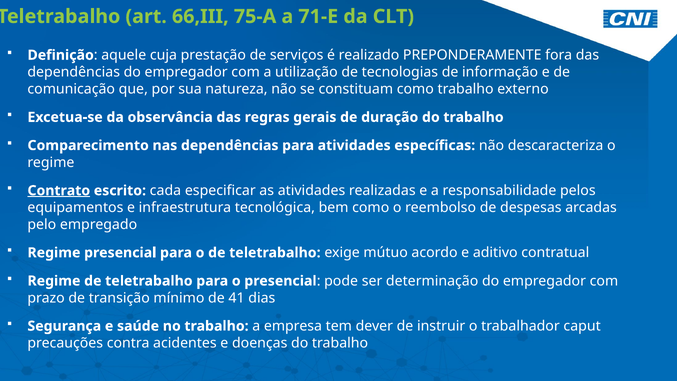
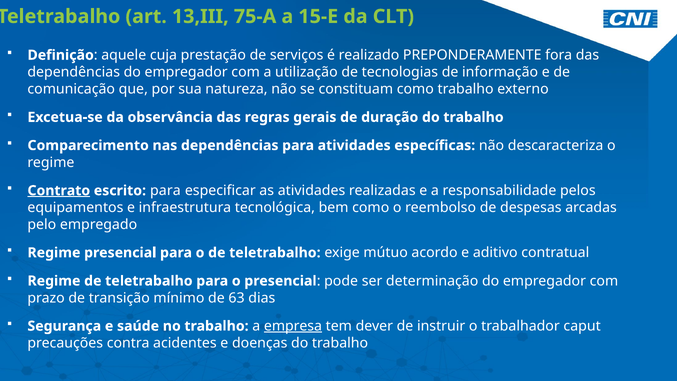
66,III: 66,III -> 13,III (200, 16)
71-E: 71-E -> 15-E (318, 16)
escrito cada: cada -> para (165, 191)
41: 41 -> 63 (237, 298)
empresa underline: none -> present (293, 326)
